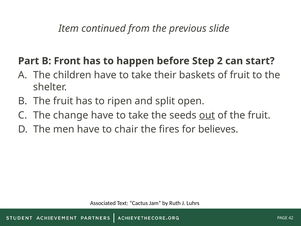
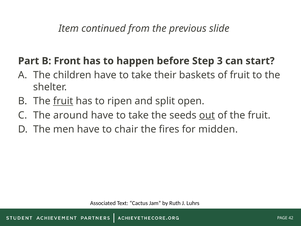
2: 2 -> 3 (220, 61)
fruit underline: none -> present (63, 101)
change: change -> around (71, 115)
believes: believes -> midden (218, 129)
